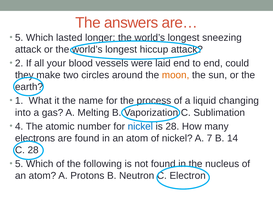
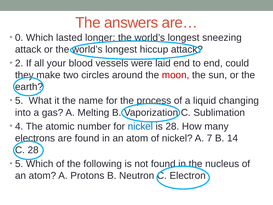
5: 5 -> 0 (19, 38)
moon colour: orange -> red (176, 75)
1: 1 -> 5 (19, 101)
